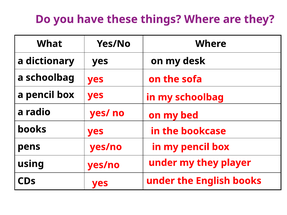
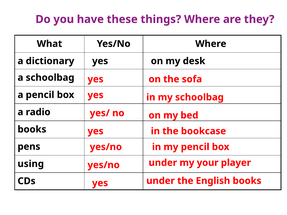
my they: they -> your (208, 163)
